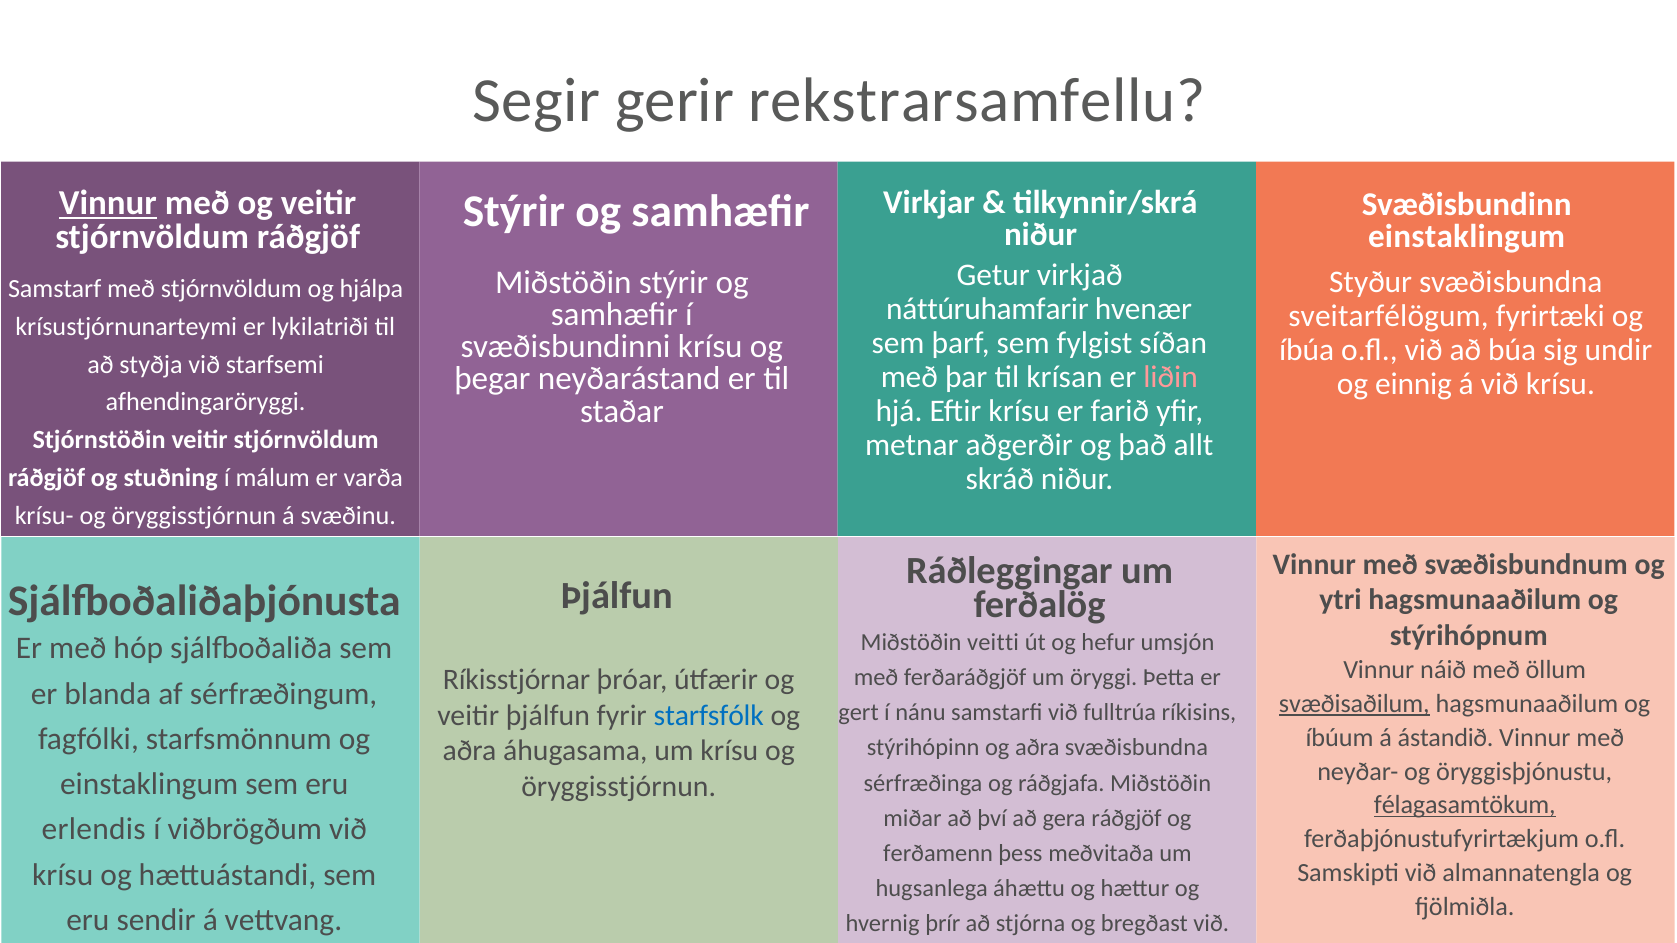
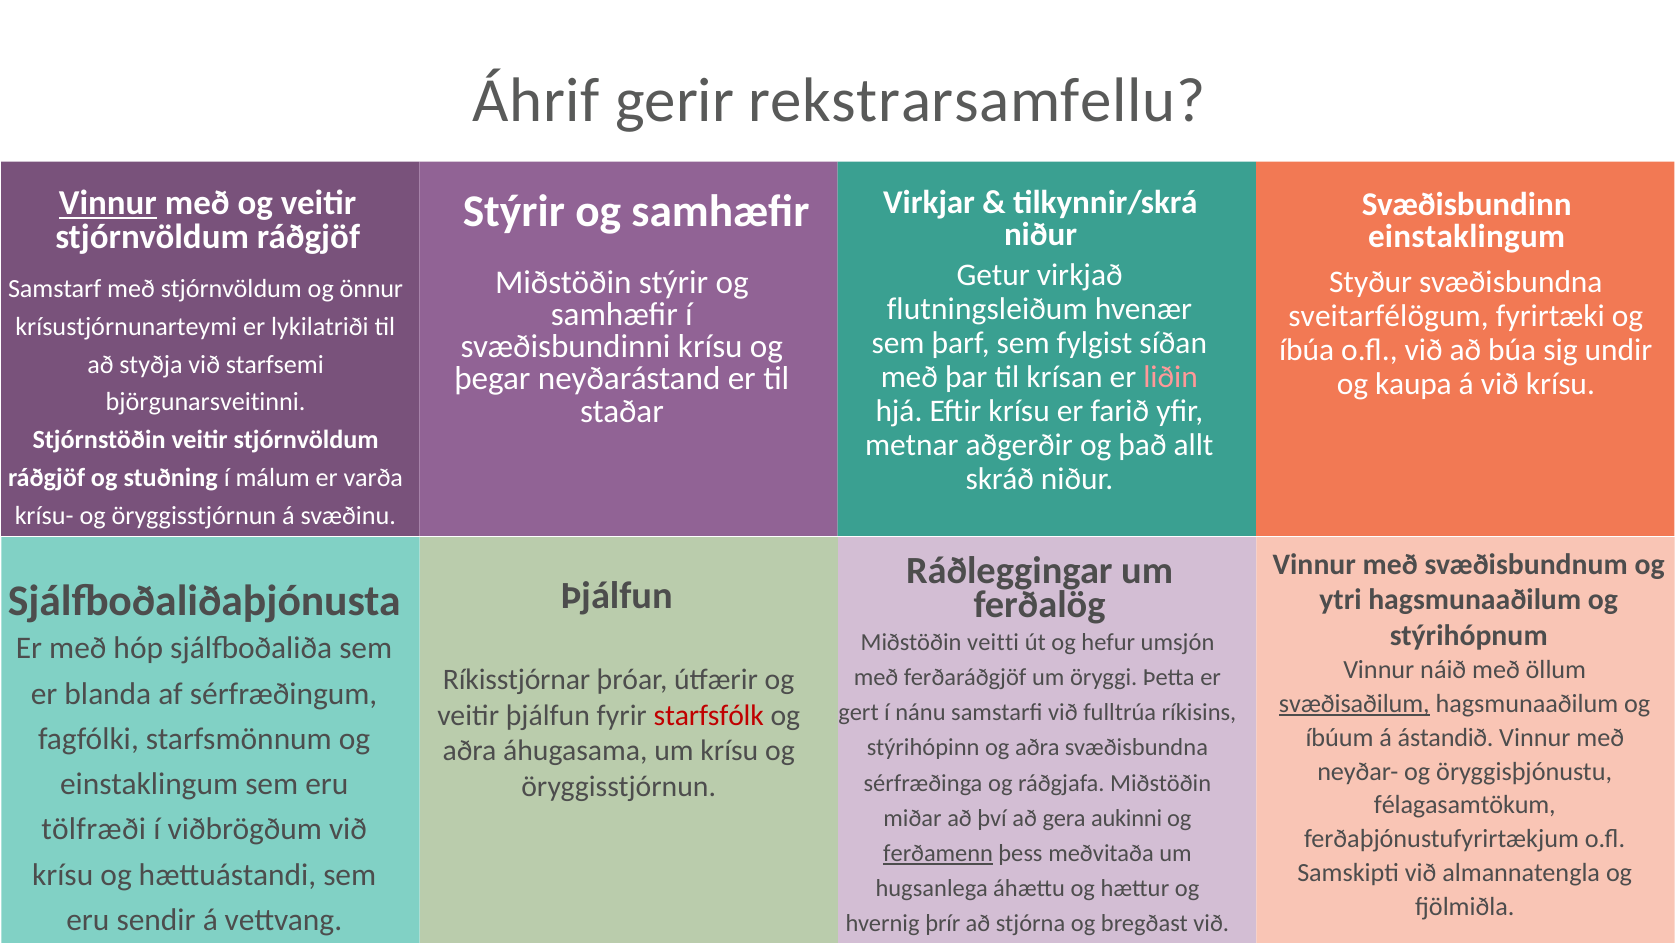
Segir: Segir -> Áhrif (536, 101)
hjálpa: hjálpa -> önnur (371, 289)
náttúruhamfarir: náttúruhamfarir -> flutningsleiðum (987, 310)
einnig: einnig -> kaupa (1413, 384)
afhendingaröryggi: afhendingaröryggi -> björgunarsveitinni (206, 402)
starfsfólk colour: blue -> red (709, 716)
félagasamtökum underline: present -> none (1465, 806)
gera ráðgjöf: ráðgjöf -> aukinni (1127, 818)
erlendis: erlendis -> tölfræði (94, 830)
ferðamenn underline: none -> present (938, 854)
